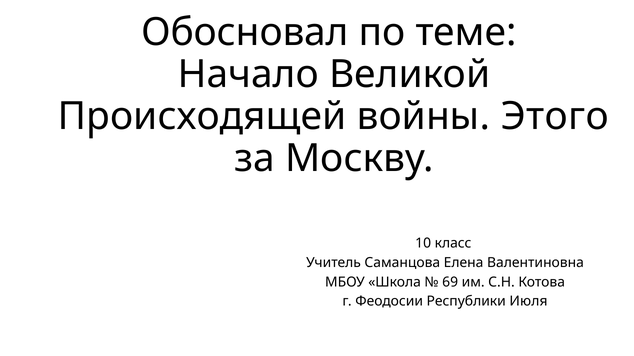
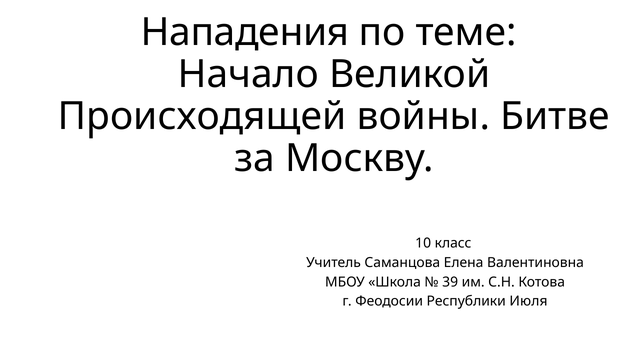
Обосновал: Обосновал -> Нападения (245, 33)
Этого: Этого -> Битве (555, 117)
69: 69 -> 39 (450, 283)
